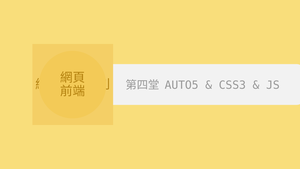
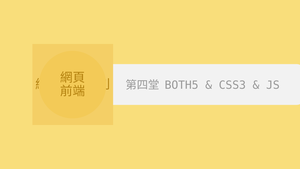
AUTO5: AUTO5 -> BOTH5 (182, 85)
